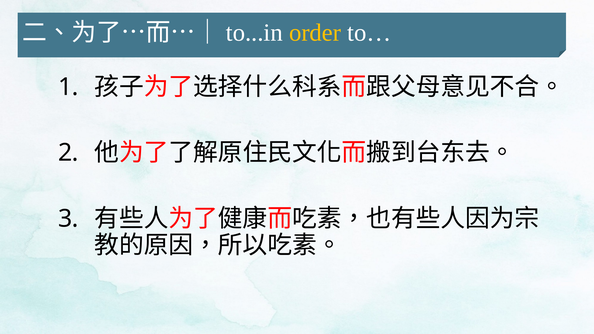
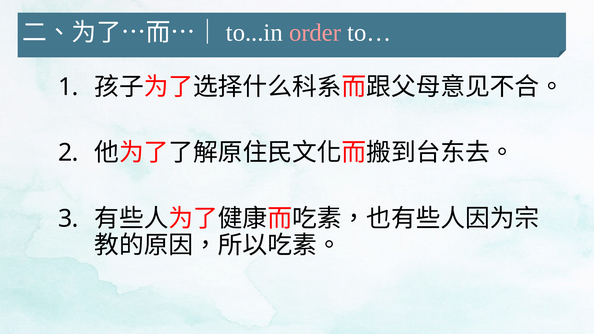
order colour: yellow -> pink (315, 33)
